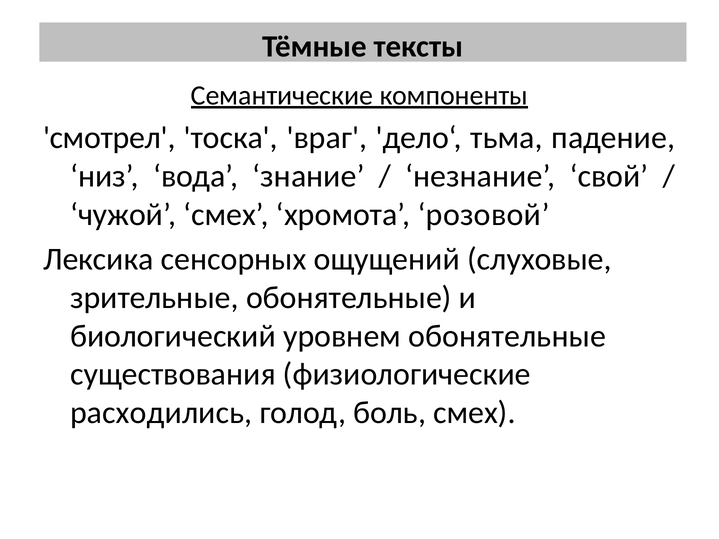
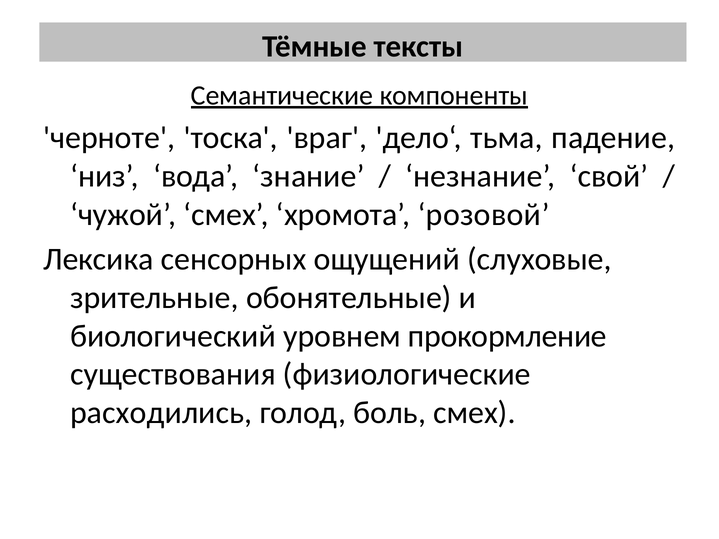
смотрел: смотрел -> черноте (109, 138)
уровнем обонятельные: обонятельные -> прокормление (507, 336)
